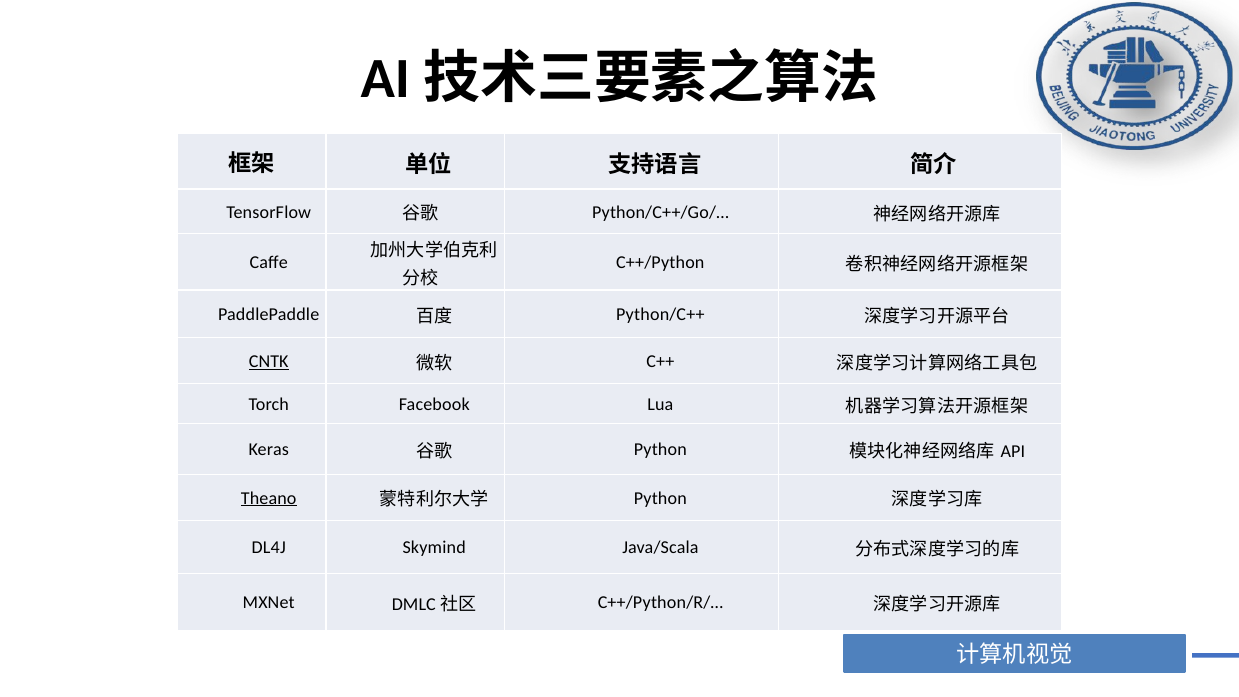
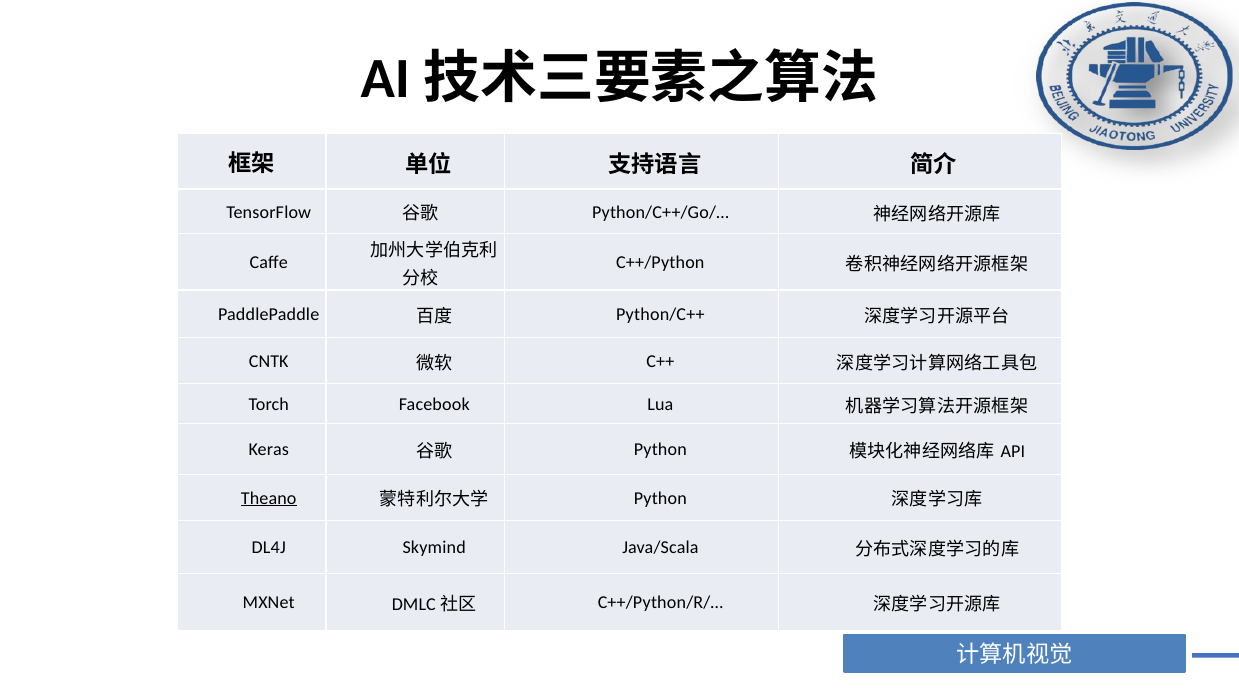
CNTK underline: present -> none (269, 362)
